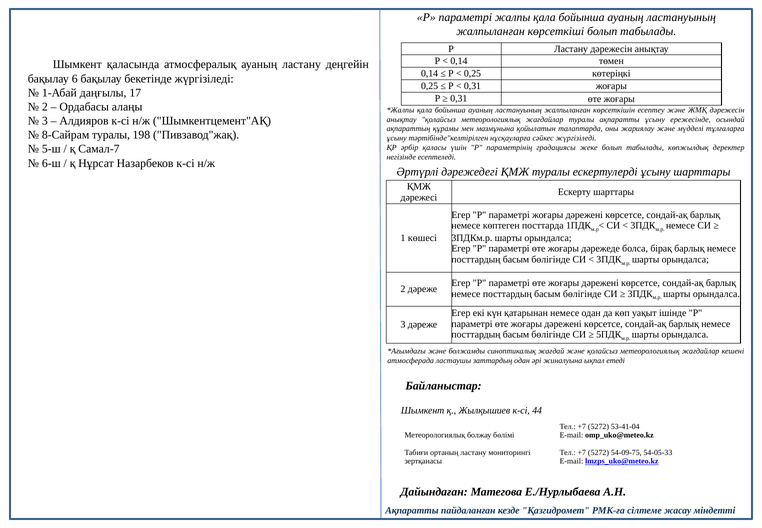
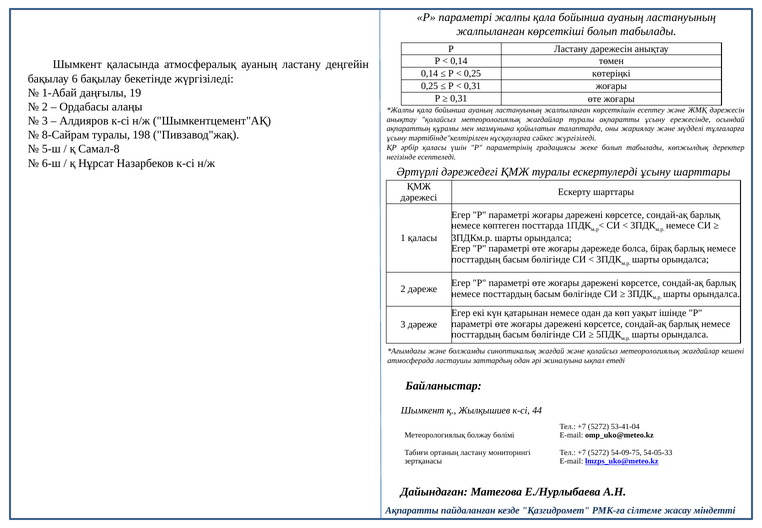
17: 17 -> 19 (135, 93)
Самал-7: Самал-7 -> Самал-8 (99, 149)
1 көшесі: көшесі -> қаласы (422, 238)
